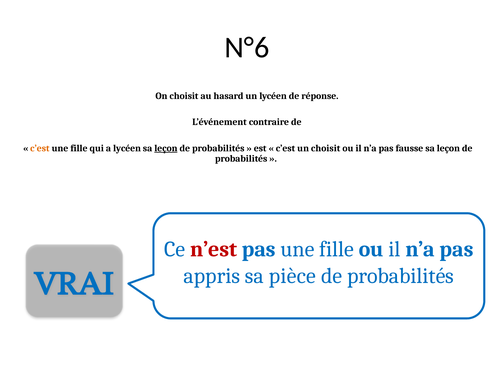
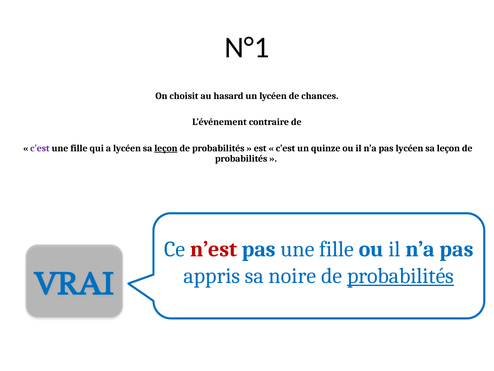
N°6: N°6 -> N°1 (247, 47)
réponse: réponse -> chances (320, 96)
c’est colour: orange -> purple (40, 148)
un choisit: choisit -> quinze (326, 148)
pas fausse: fausse -> lycéen (409, 148)
pièce: pièce -> noire (292, 275)
probabilités underline: none -> present (400, 275)
